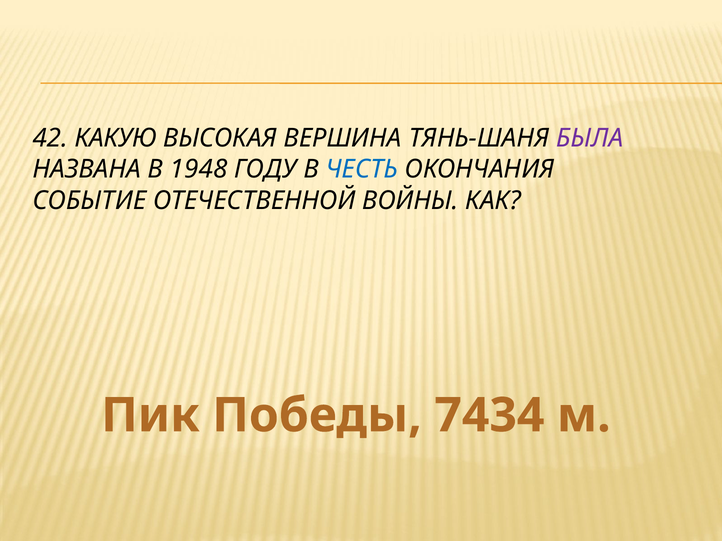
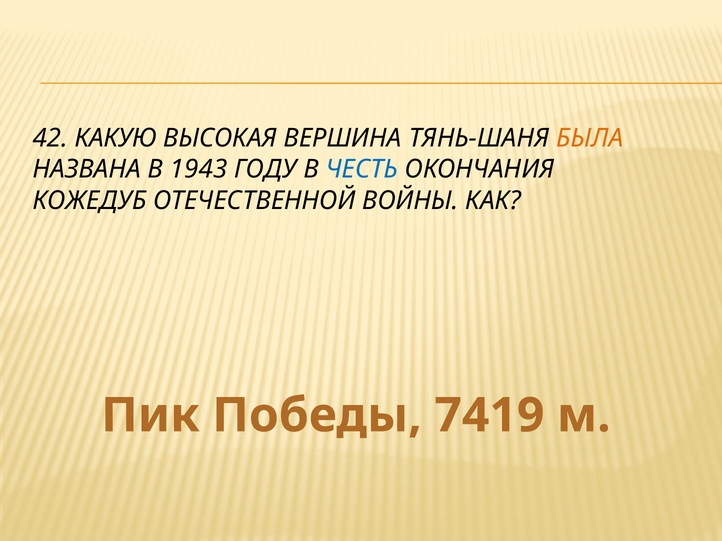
БЫЛА colour: purple -> orange (590, 138)
1948: 1948 -> 1943 (199, 169)
СОБЫТИЕ: СОБЫТИЕ -> КОЖЕДУБ (90, 201)
7434: 7434 -> 7419 (489, 416)
